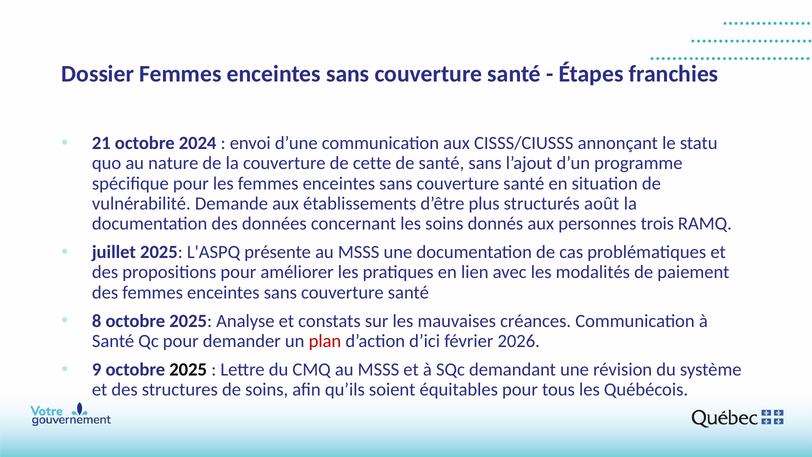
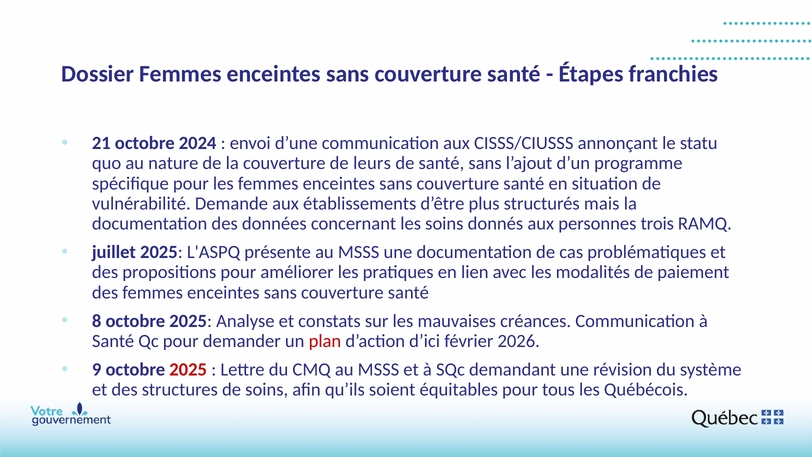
cette: cette -> leurs (372, 163)
août: août -> mais (602, 203)
2025 colour: black -> red (188, 369)
